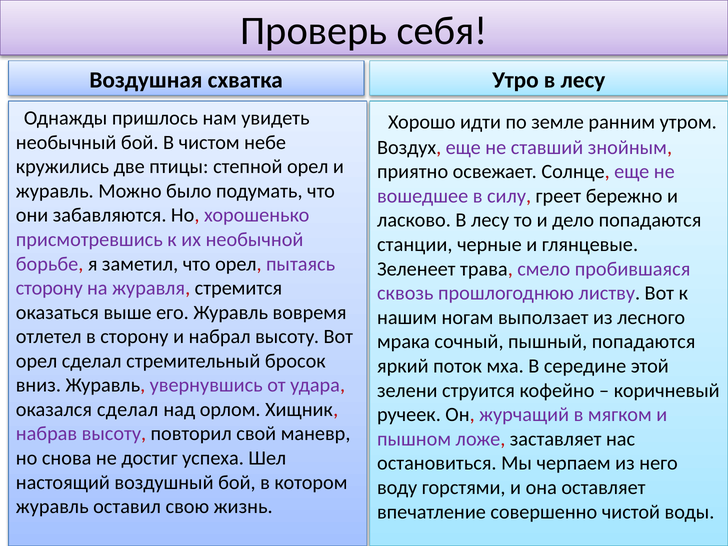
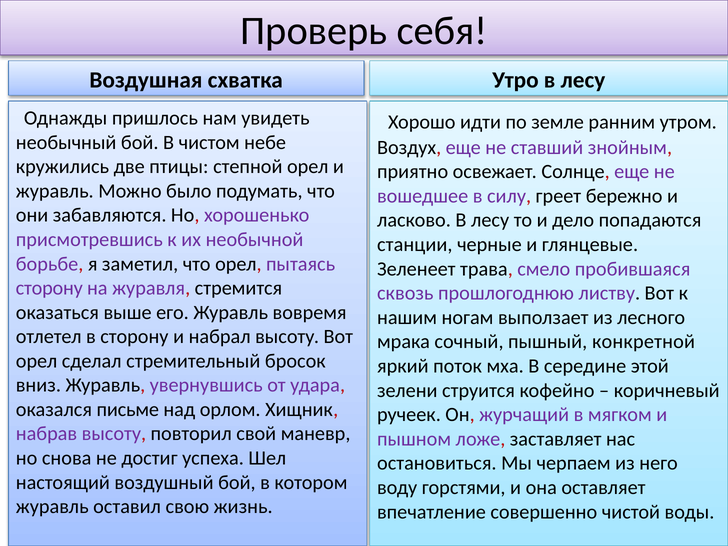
пышный попадаются: попадаются -> конкретной (644, 342)
оказался сделал: сделал -> письме (128, 410)
